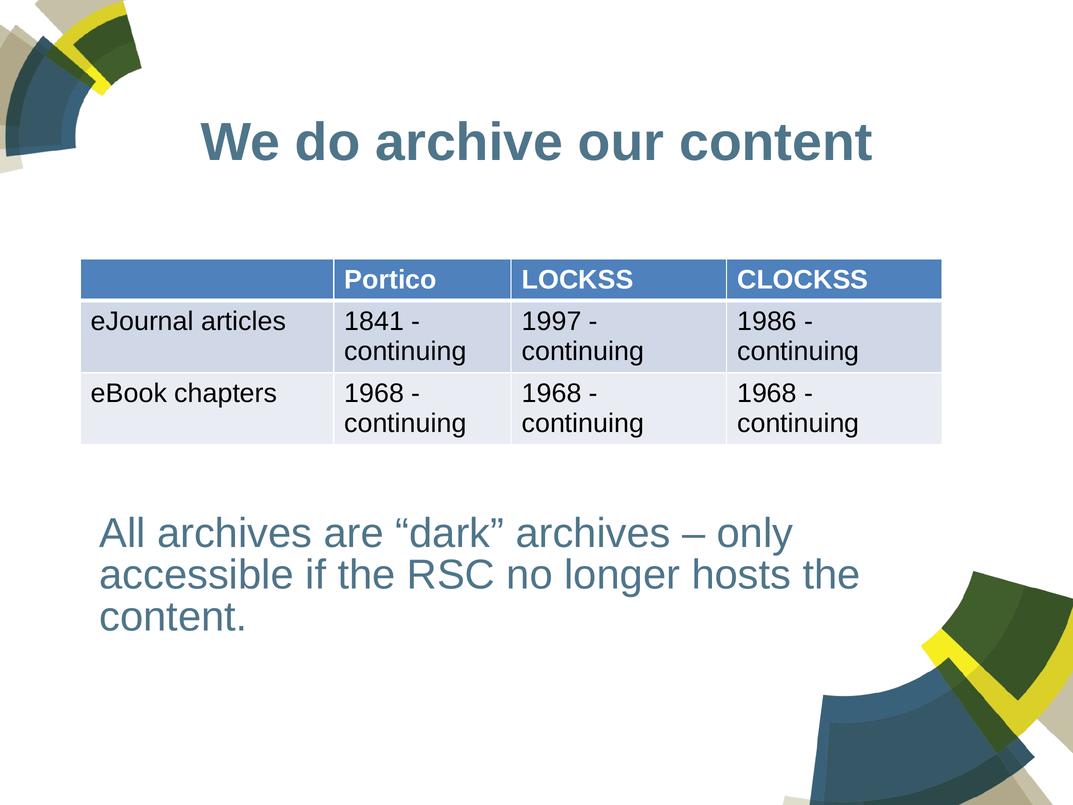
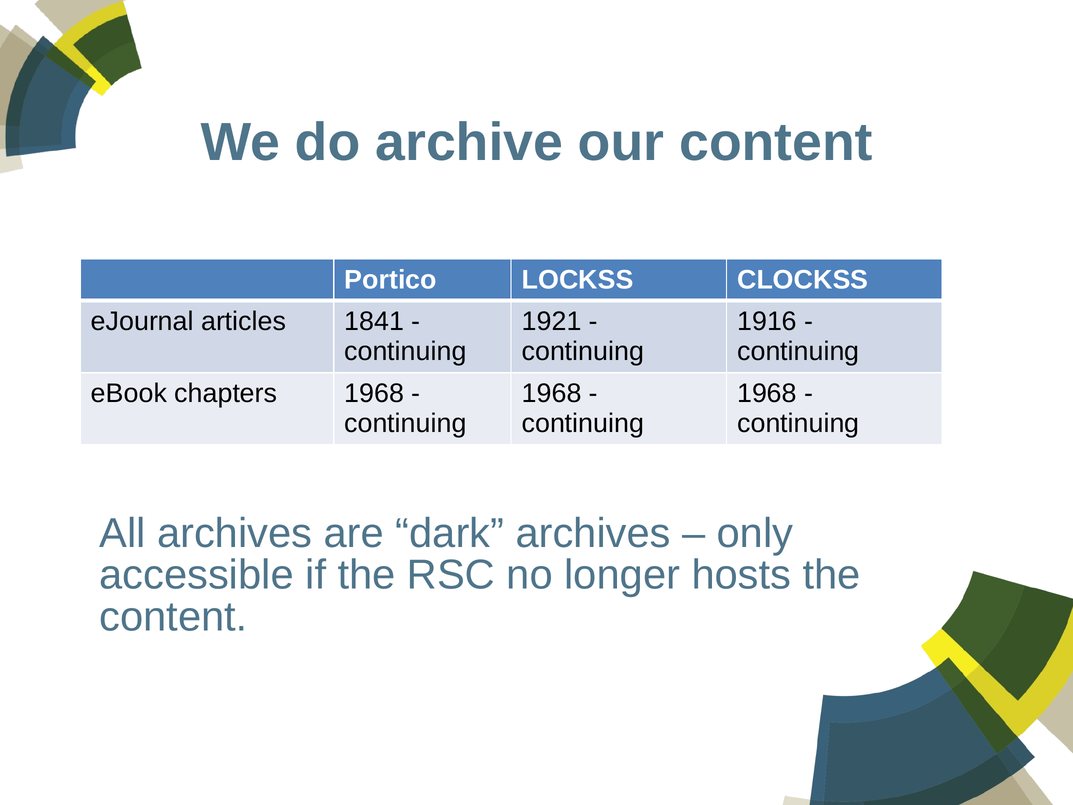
1997: 1997 -> 1921 (552, 321)
1986: 1986 -> 1916 (767, 321)
